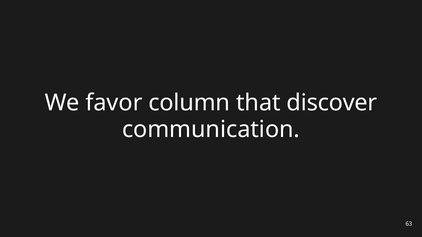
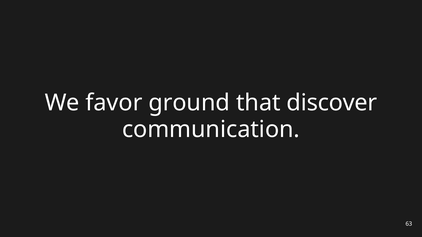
column: column -> ground (189, 103)
